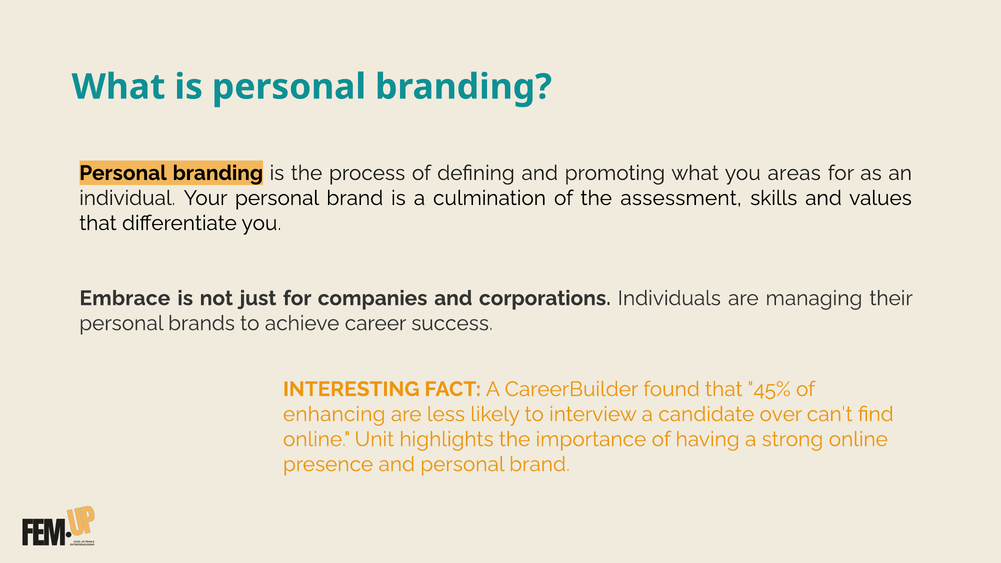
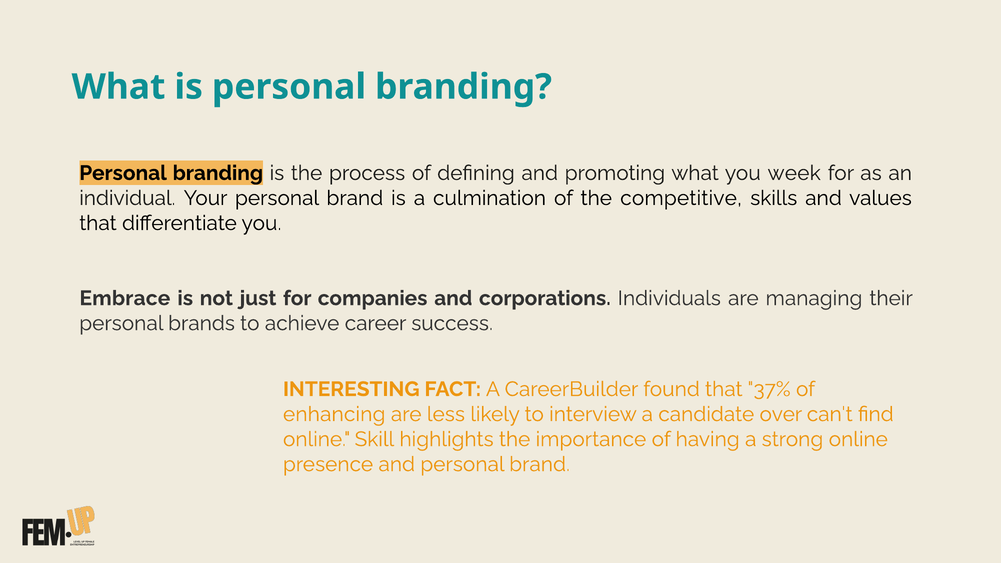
areas: areas -> week (794, 173)
assessment: assessment -> competitive (681, 198)
45%: 45% -> 37% (769, 389)
Unit: Unit -> Skill (374, 439)
